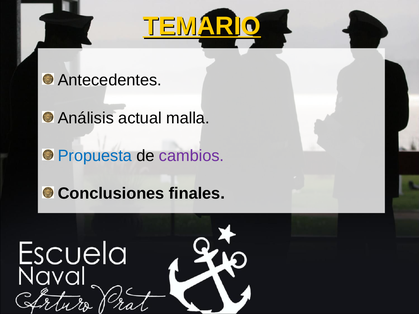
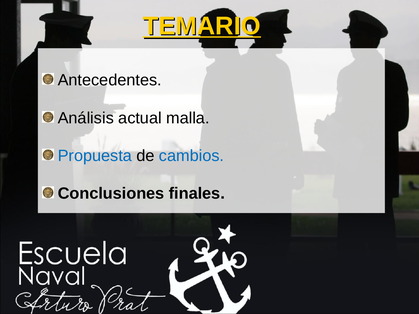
cambios colour: purple -> blue (192, 156)
